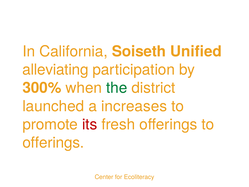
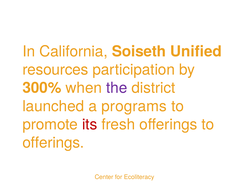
alleviating: alleviating -> resources (55, 70)
the colour: green -> purple (117, 88)
increases: increases -> programs (134, 106)
